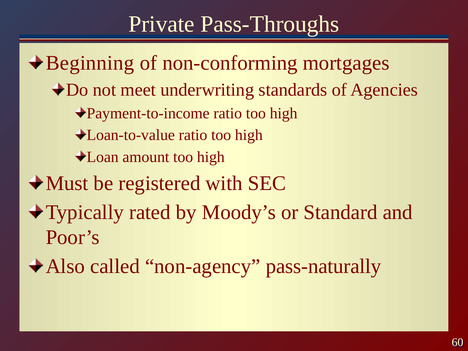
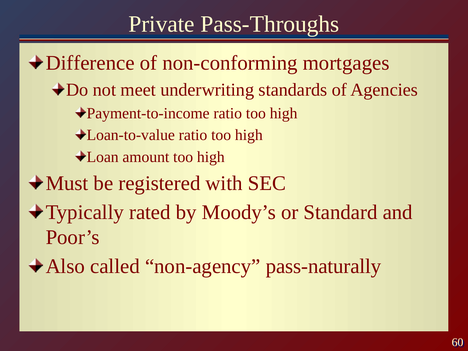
Beginning: Beginning -> Difference (90, 63)
